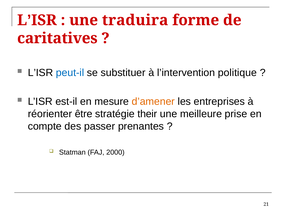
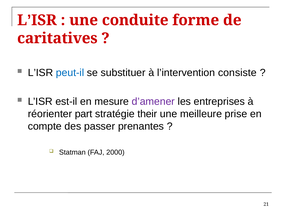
traduira: traduira -> conduite (135, 20)
politique: politique -> consiste (237, 73)
d’amener colour: orange -> purple (153, 102)
être: être -> part (84, 114)
